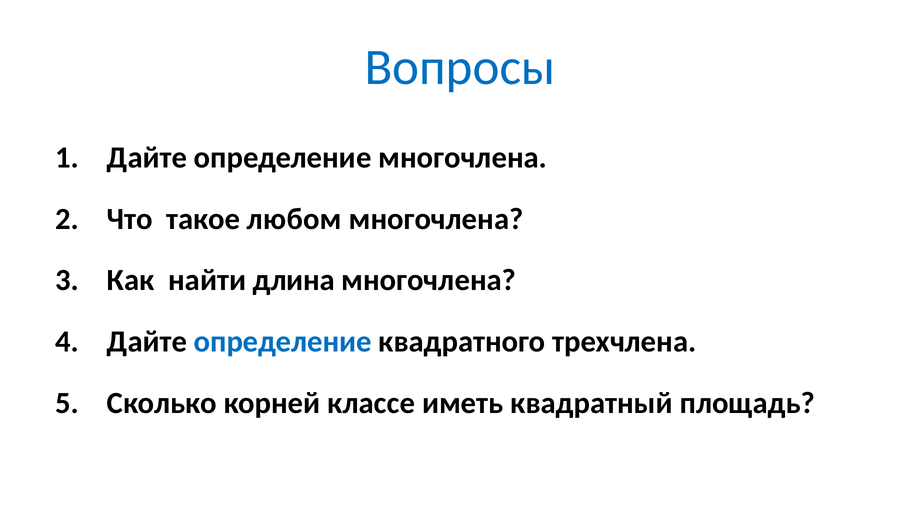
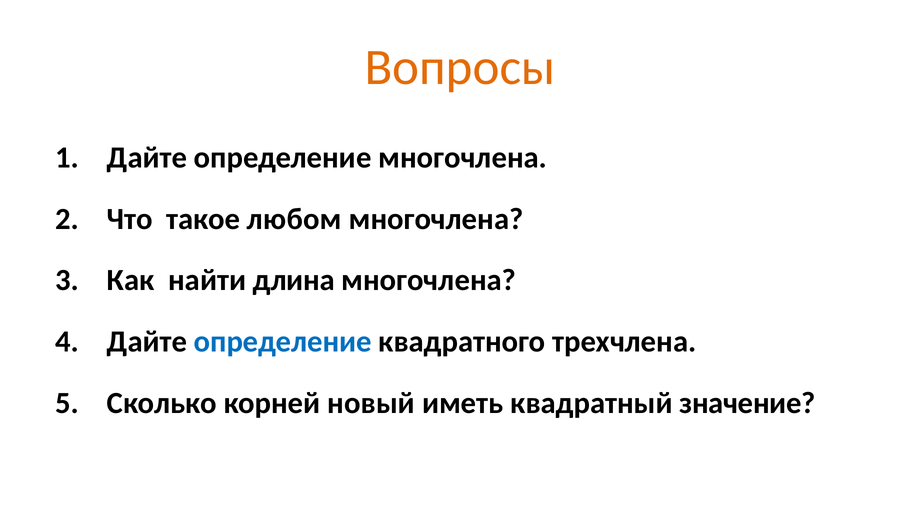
Вопросы colour: blue -> orange (460, 67)
классе: классе -> новый (371, 403)
площадь: площадь -> значение (747, 403)
